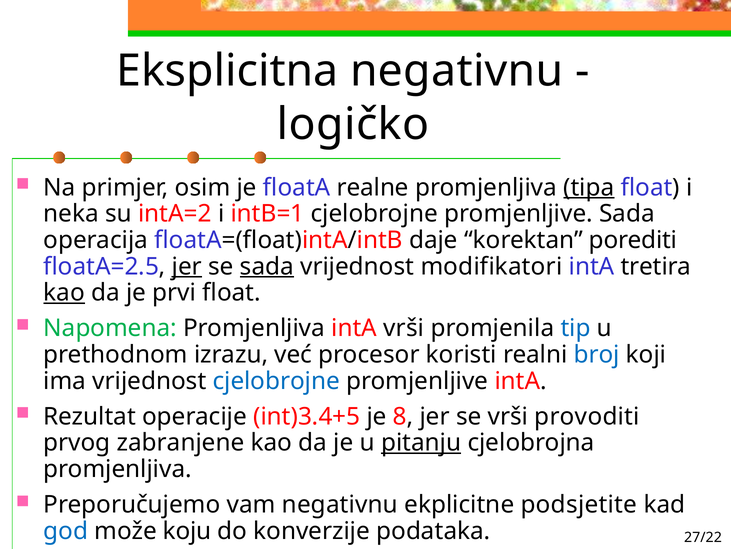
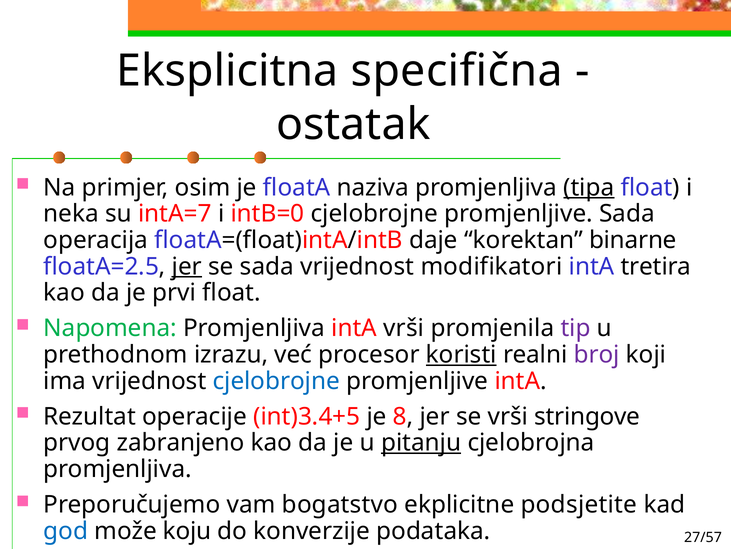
Eksplicitna negativnu: negativnu -> specifična (457, 71)
logičko: logičko -> ostatak (353, 124)
realne: realne -> naziva (373, 187)
intA=2: intA=2 -> intA=7 (175, 214)
intB=1: intB=1 -> intB=0 (268, 214)
porediti: porediti -> binarne (633, 240)
sada underline: present -> none (267, 266)
kao underline: present -> none (64, 292)
tip colour: blue -> purple (576, 328)
koristi underline: none -> present (461, 354)
broj colour: blue -> purple (597, 354)
provoditi: provoditi -> stringove (587, 416)
zabranjene: zabranjene -> zabranjeno (181, 442)
vam negativnu: negativnu -> bogatstvo (340, 504)
27/22: 27/22 -> 27/57 (703, 537)
